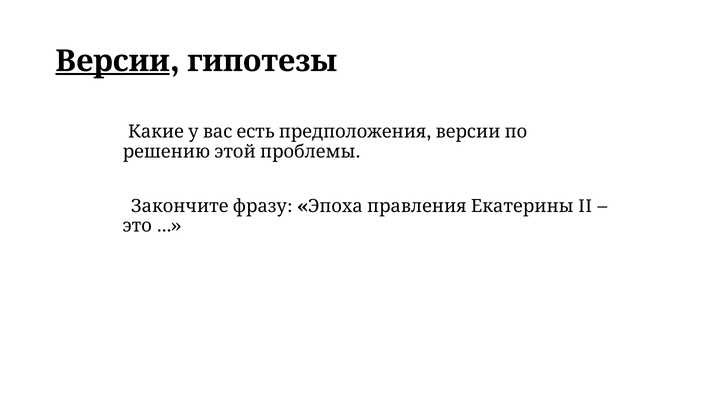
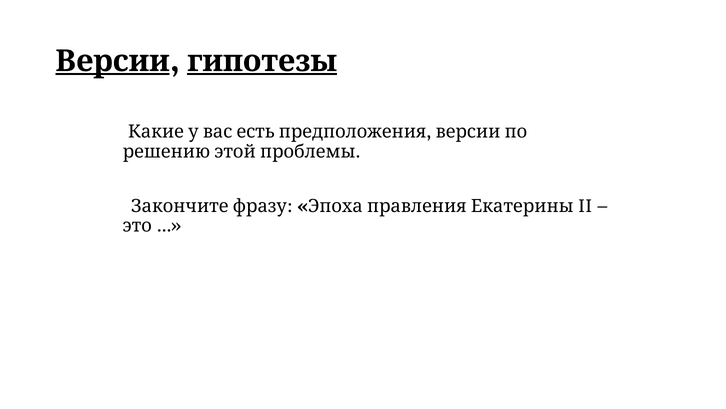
гипотезы underline: none -> present (262, 61)
